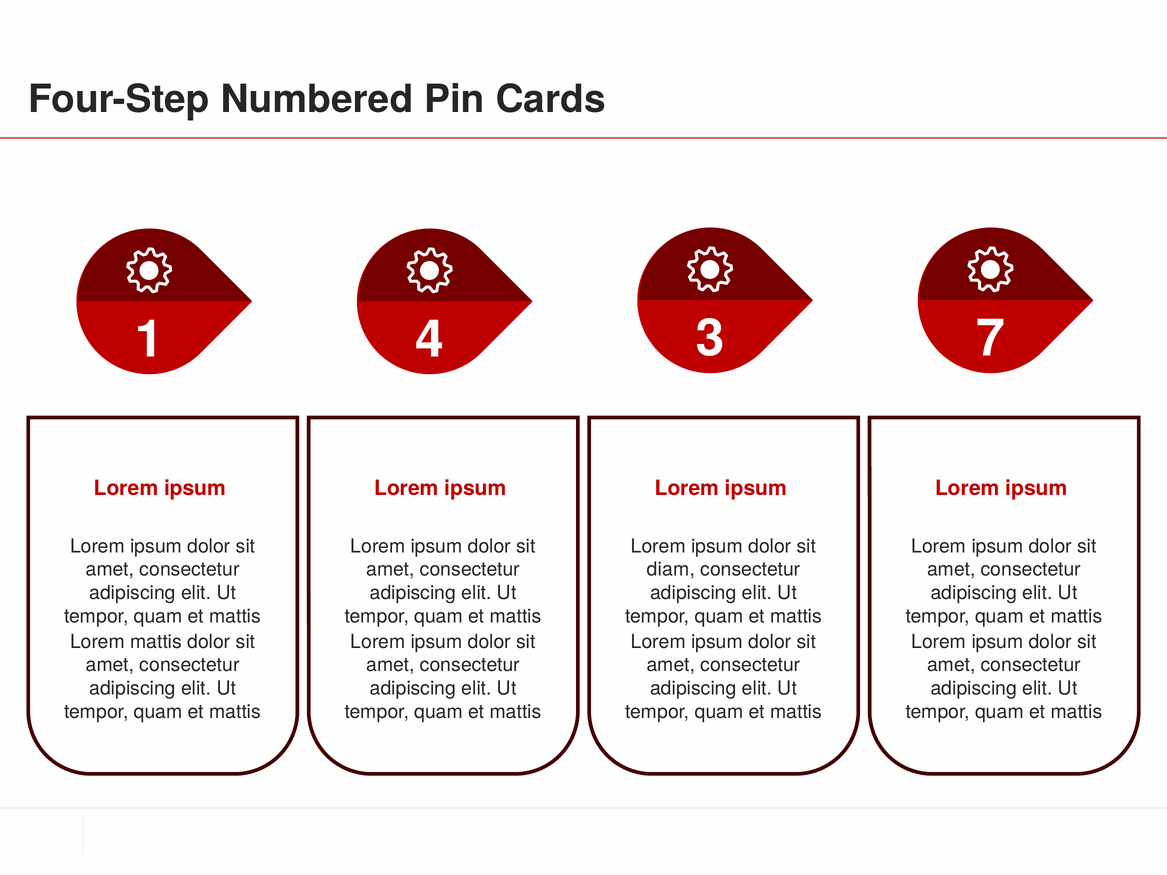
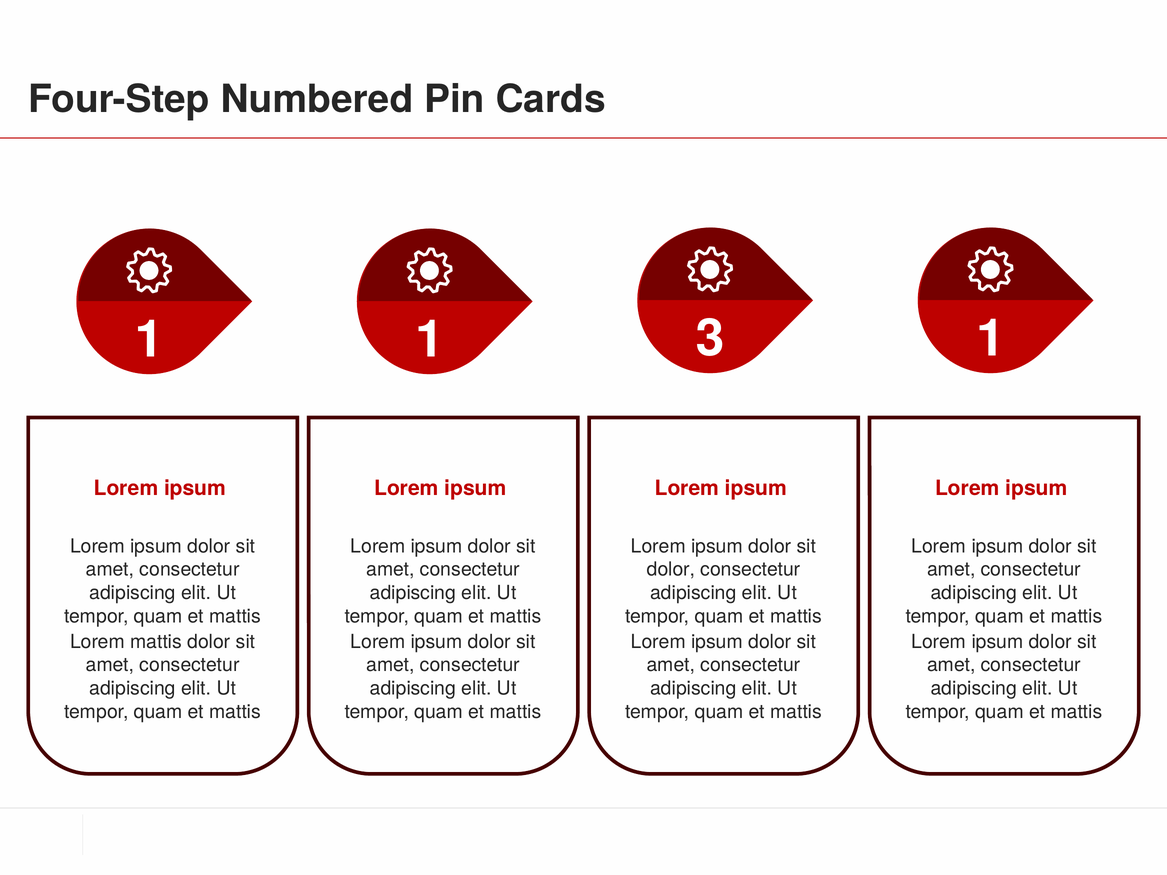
1 4: 4 -> 1 (430, 340)
3 7: 7 -> 1 (991, 339)
diam: diam -> dolor (671, 570)
